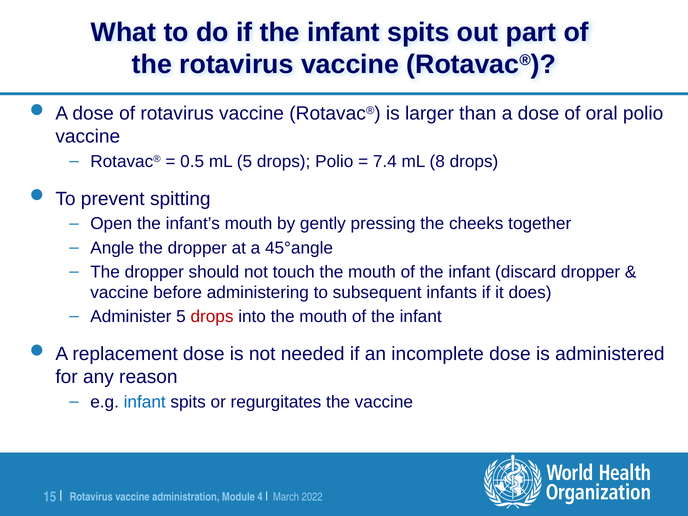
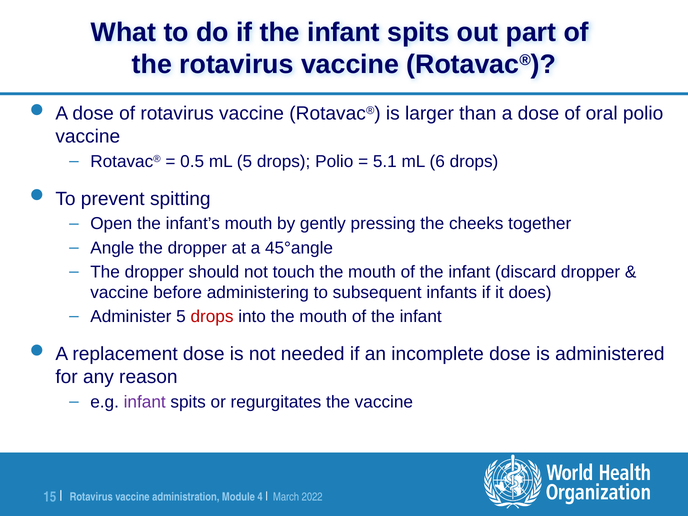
7.4: 7.4 -> 5.1 (385, 162)
8: 8 -> 6 (437, 162)
infant colour: blue -> purple (145, 402)
